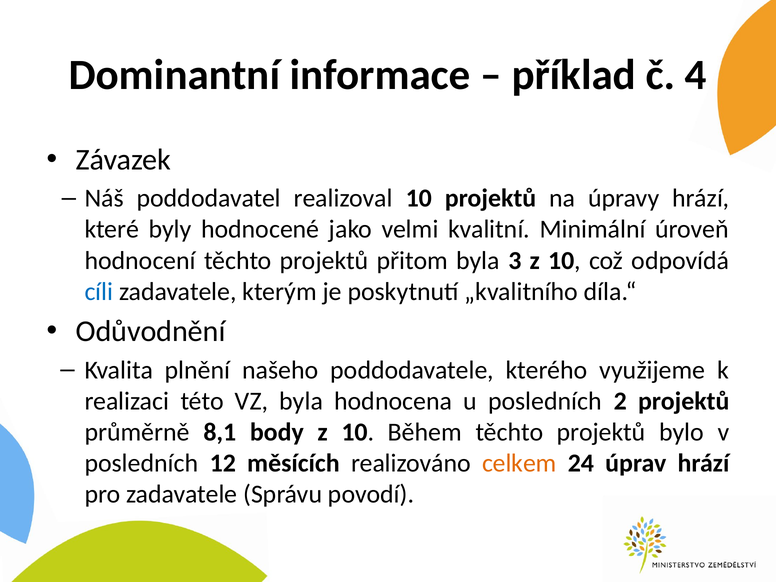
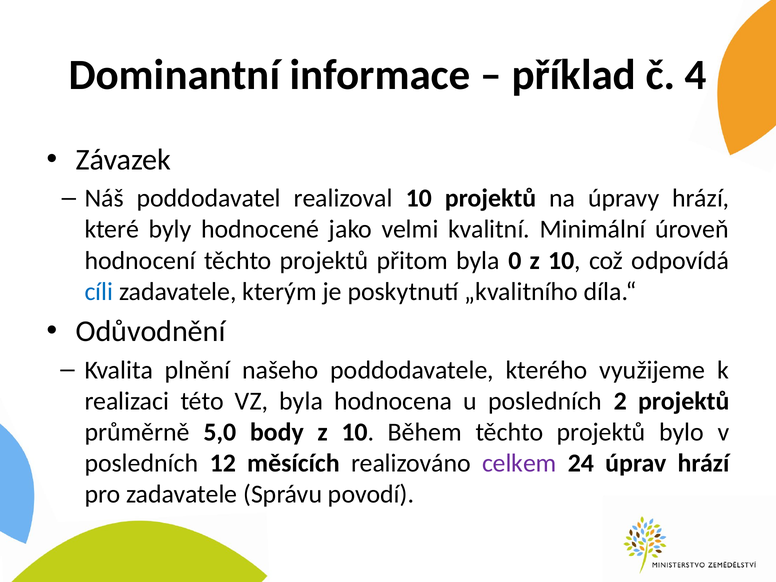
3: 3 -> 0 (515, 260)
8,1: 8,1 -> 5,0 (220, 432)
celkem colour: orange -> purple (519, 463)
